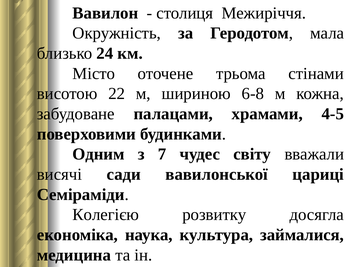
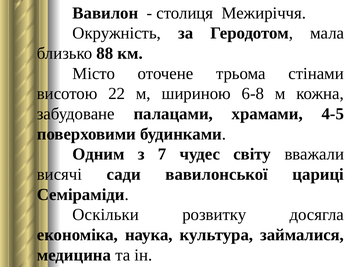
24: 24 -> 88 (105, 53)
Колегією: Колегією -> Оскільки (106, 215)
